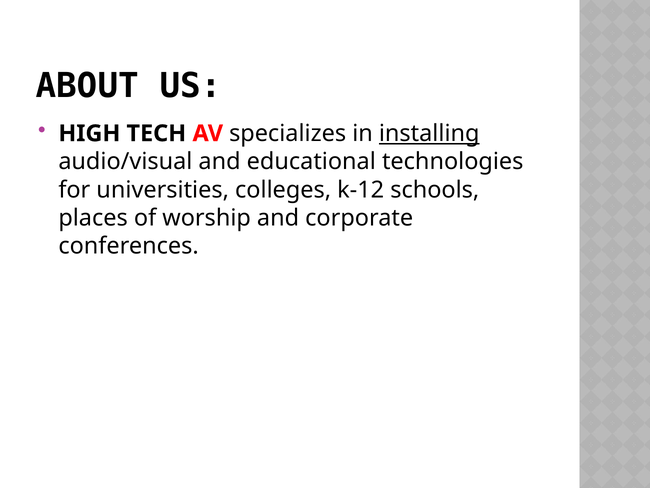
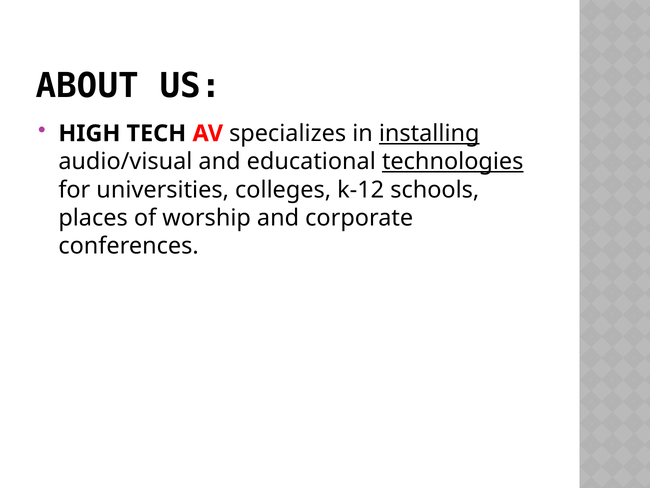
technologies underline: none -> present (453, 161)
